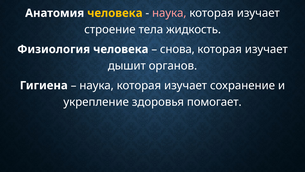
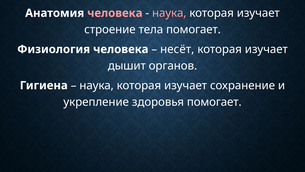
человека colour: yellow -> pink (115, 13)
тела жидкость: жидкость -> помогает (193, 30)
снова: снова -> несёт (177, 49)
